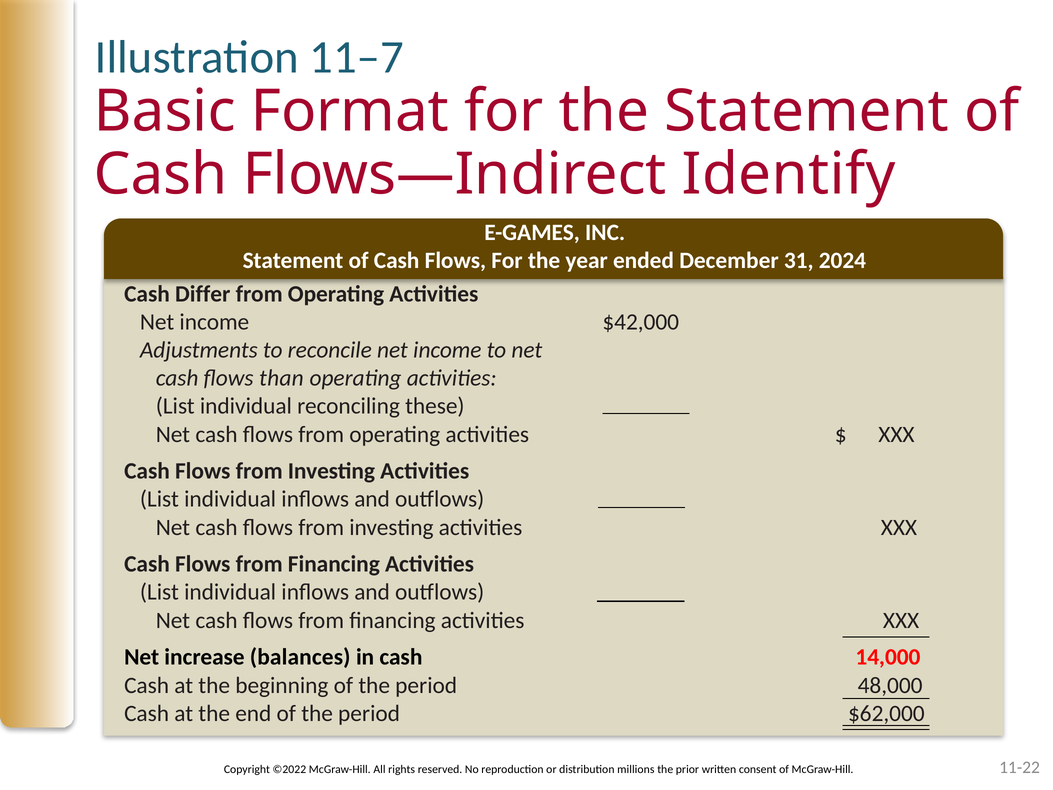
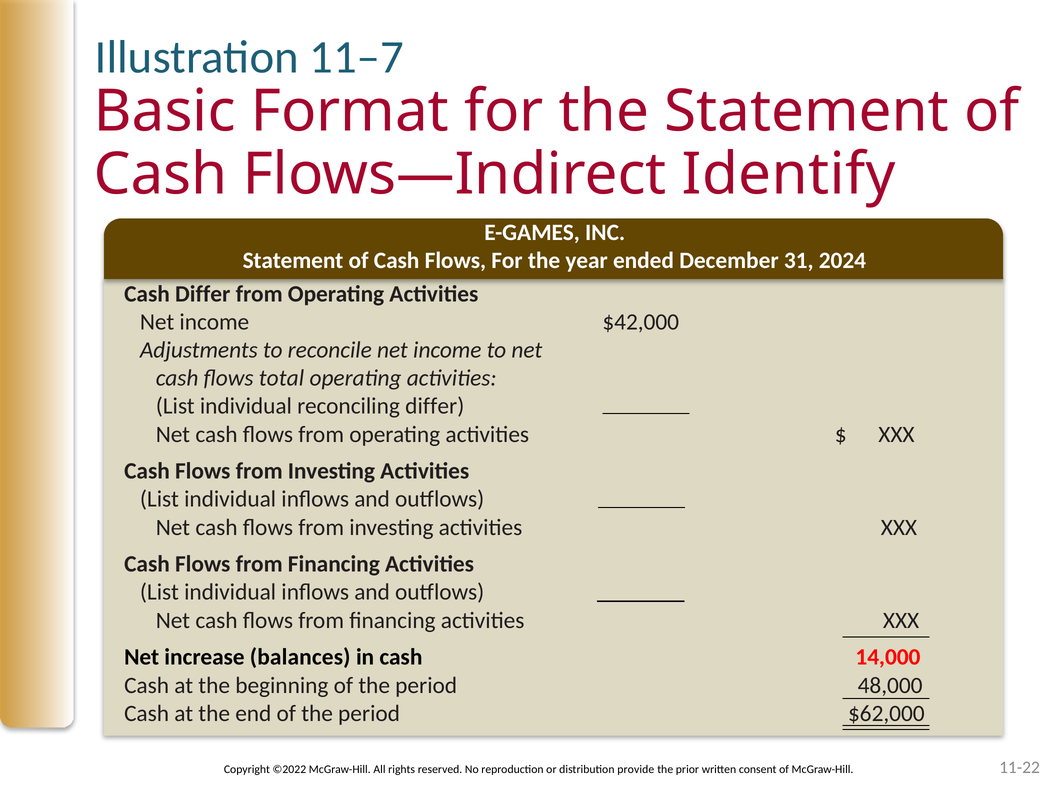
than: than -> total (281, 378)
reconciling these: these -> differ (435, 406)
millions: millions -> provide (636, 769)
